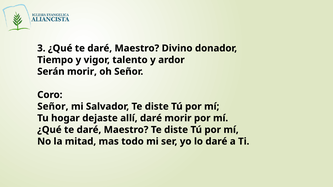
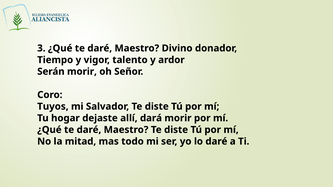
Señor: Señor -> Tuyos (53, 107)
allí daré: daré -> dará (151, 118)
